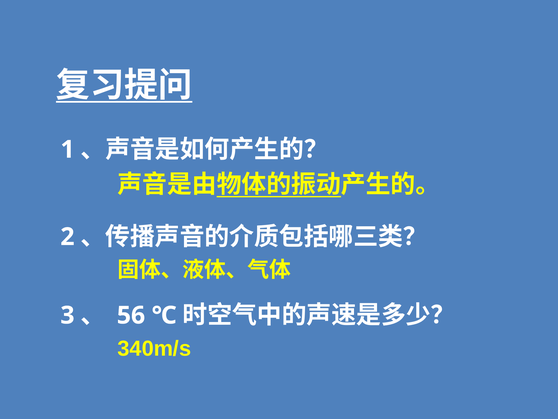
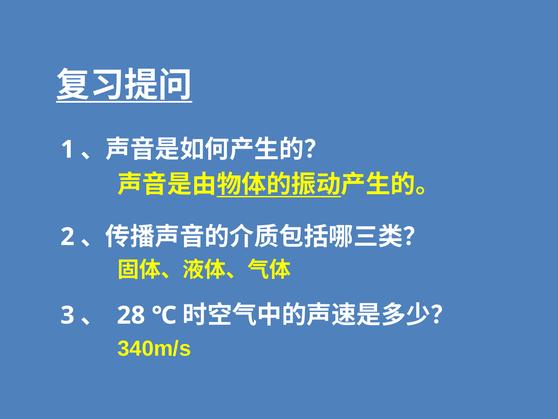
56: 56 -> 28 (131, 315)
